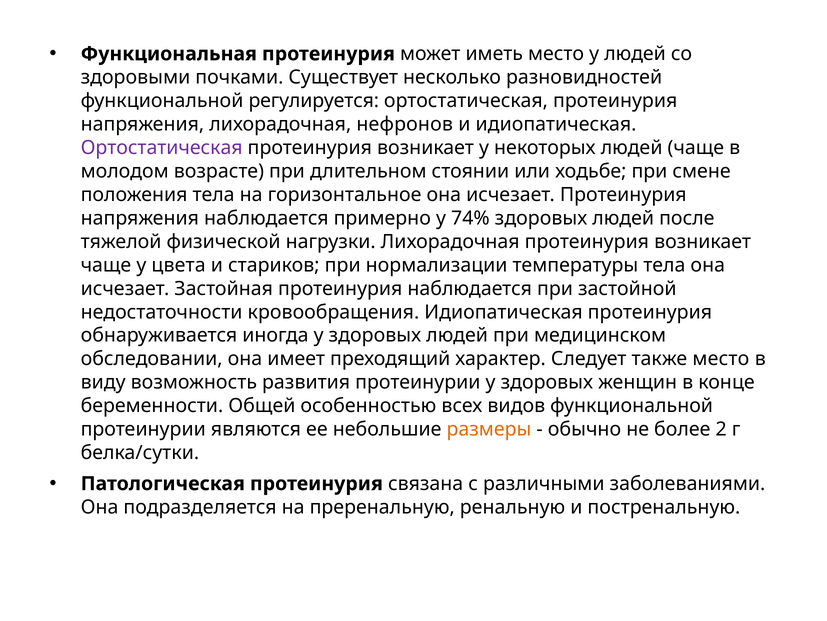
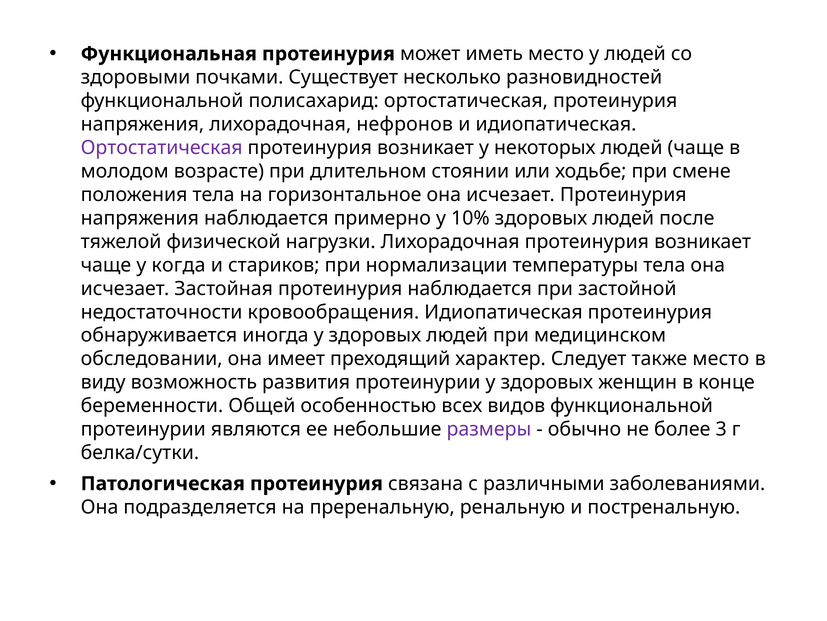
регулируется: регулируется -> полисахарид (314, 101)
74%: 74% -> 10% (470, 218)
цвета: цвета -> когда (179, 265)
размеры colour: orange -> purple (489, 429)
2: 2 -> 3 (721, 429)
